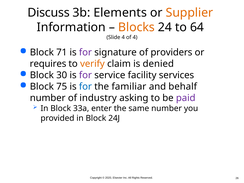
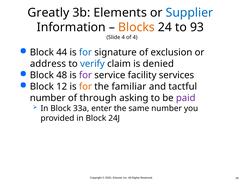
Discuss: Discuss -> Greatly (48, 13)
Supplier colour: orange -> blue (189, 13)
64: 64 -> 93 (197, 27)
71: 71 -> 44 (62, 52)
for colour: purple -> blue (85, 52)
providers: providers -> exclusion (171, 52)
requires: requires -> address (48, 64)
verify colour: orange -> blue (92, 64)
30: 30 -> 48 (62, 75)
75: 75 -> 12 (62, 86)
for colour: blue -> orange (85, 86)
behalf: behalf -> tactful (183, 86)
industry: industry -> through (98, 98)
